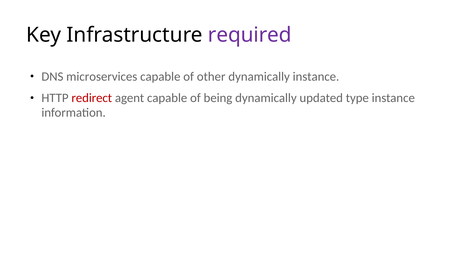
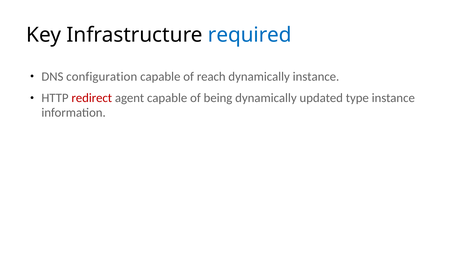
required colour: purple -> blue (250, 35)
microservices: microservices -> configuration (102, 77)
other: other -> reach (211, 77)
